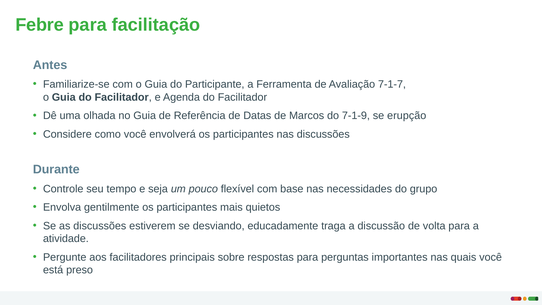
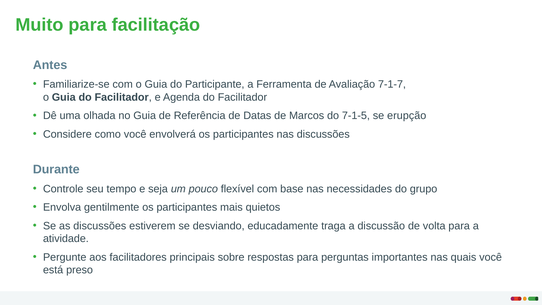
Febre: Febre -> Muito (39, 25)
7-1-9: 7-1-9 -> 7-1-5 (356, 116)
